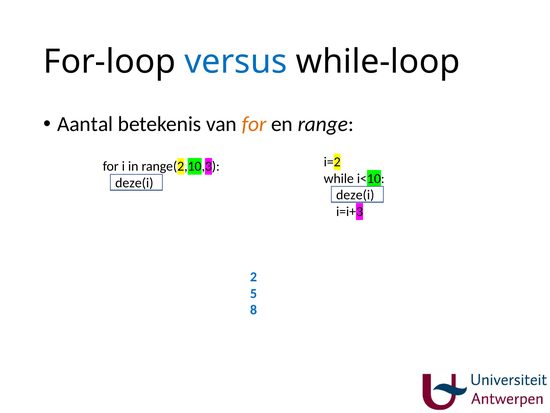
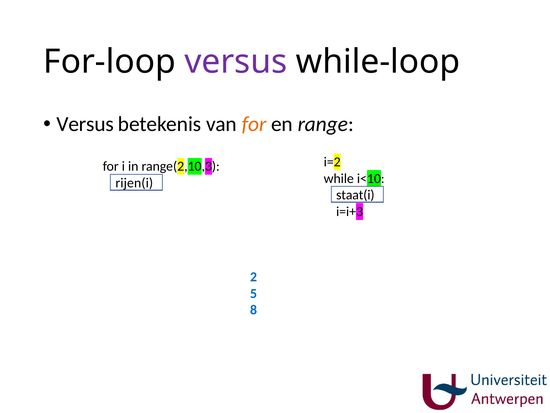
versus colour: blue -> purple (236, 62)
Aantal: Aantal -> Versus (85, 124)
deze(i: deze(i -> rijen(i (134, 183)
deze(i: deze(i -> staat(i (355, 195)
